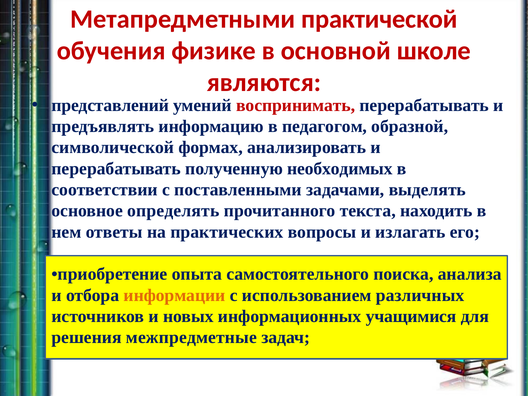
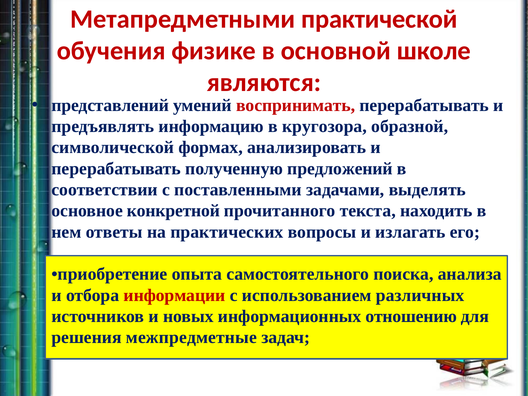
педагогом: педагогом -> кругозора (324, 126)
необходимых: необходимых -> предложений (340, 169)
определять: определять -> конкретной (173, 211)
информации colour: orange -> red (174, 295)
учащимися: учащимися -> отношению (411, 316)
